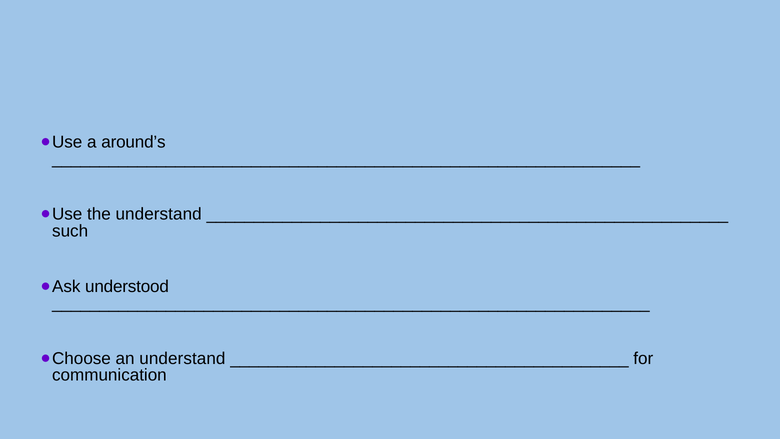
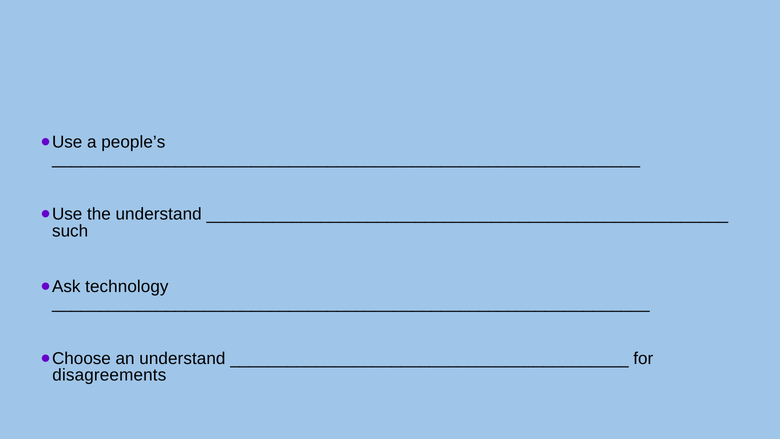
around’s: around’s -> people’s (133, 142)
understood: understood -> technology (127, 286)
communication: communication -> disagreements (109, 375)
